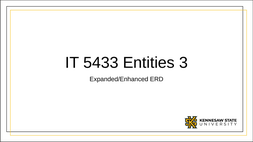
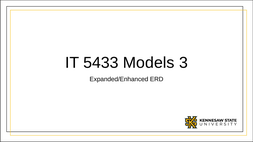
Entities: Entities -> Models (149, 63)
